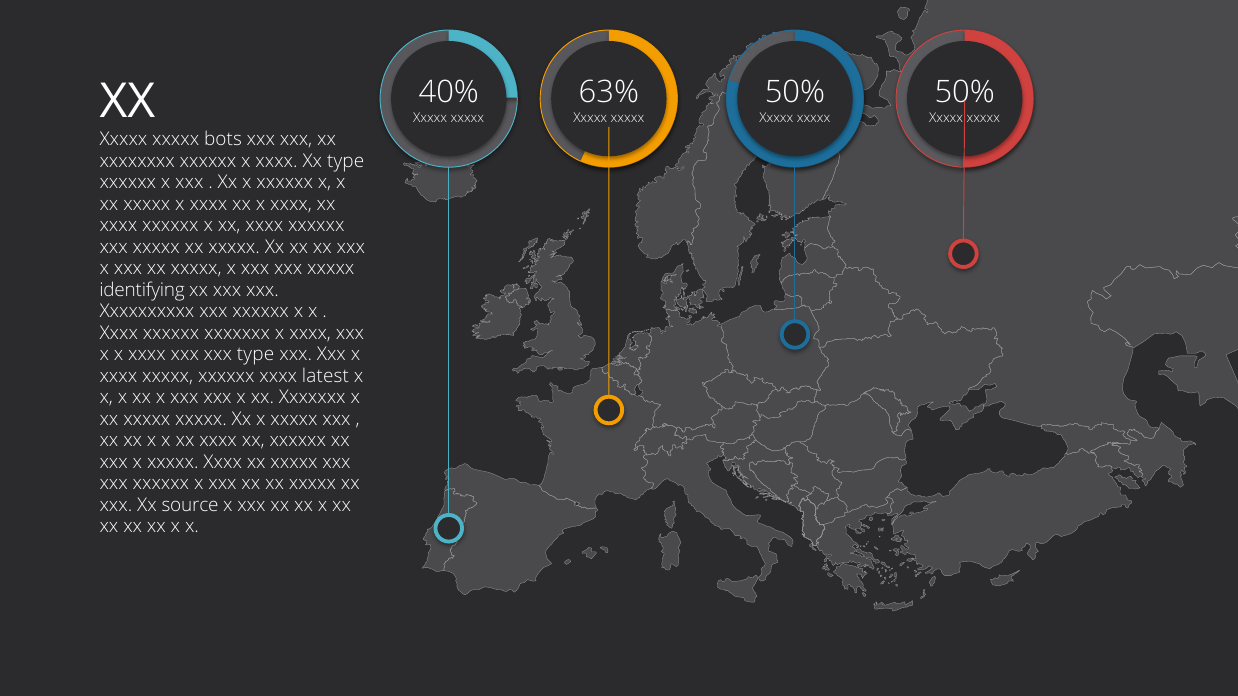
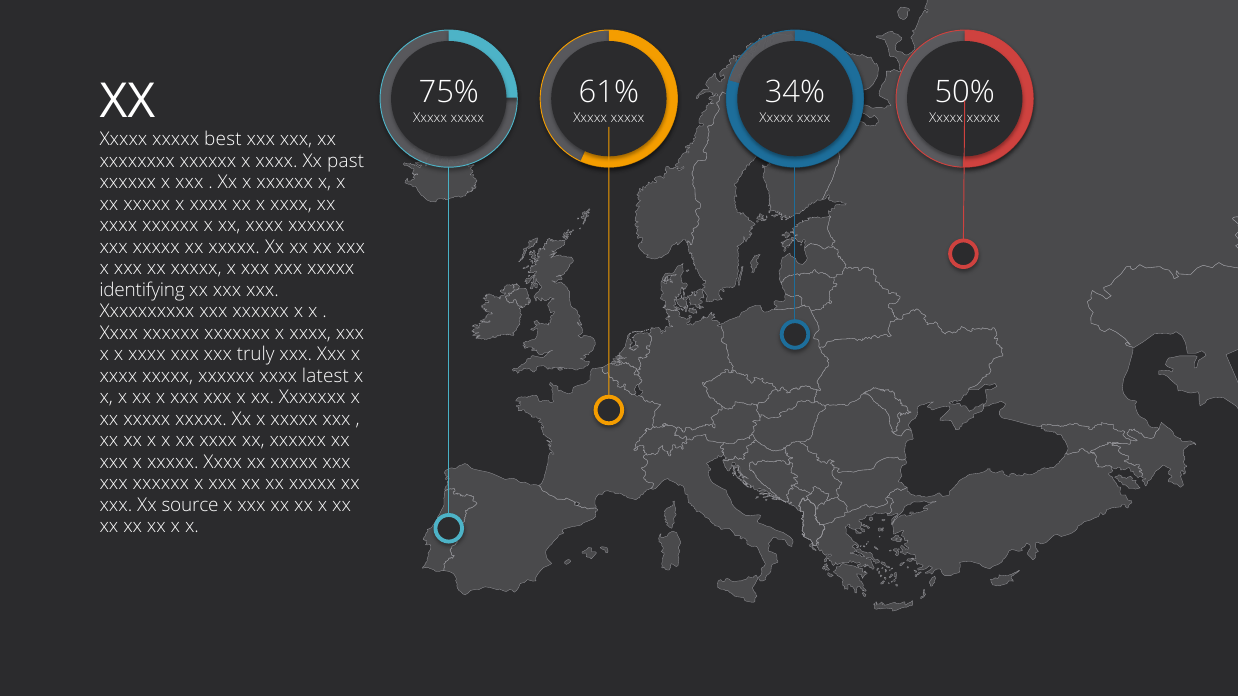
40%: 40% -> 75% (449, 93)
63%: 63% -> 61% (609, 93)
50%: 50% -> 34% (795, 93)
bots: bots -> best (223, 139)
Xx type: type -> past (346, 161)
xxx type: type -> truly (256, 355)
